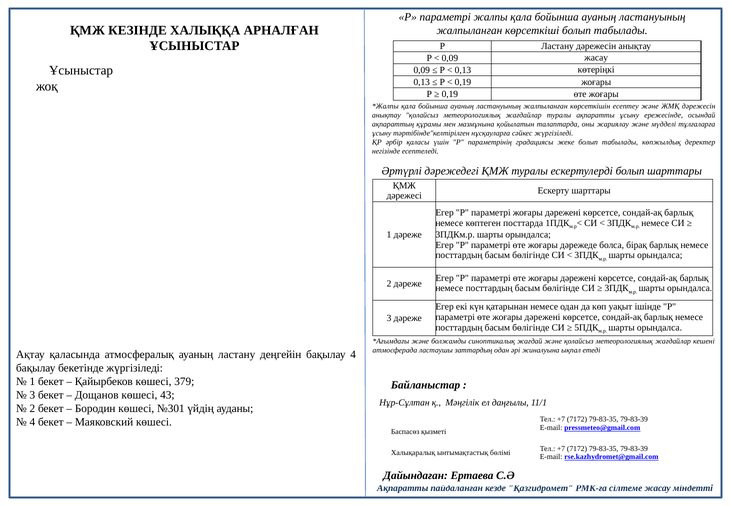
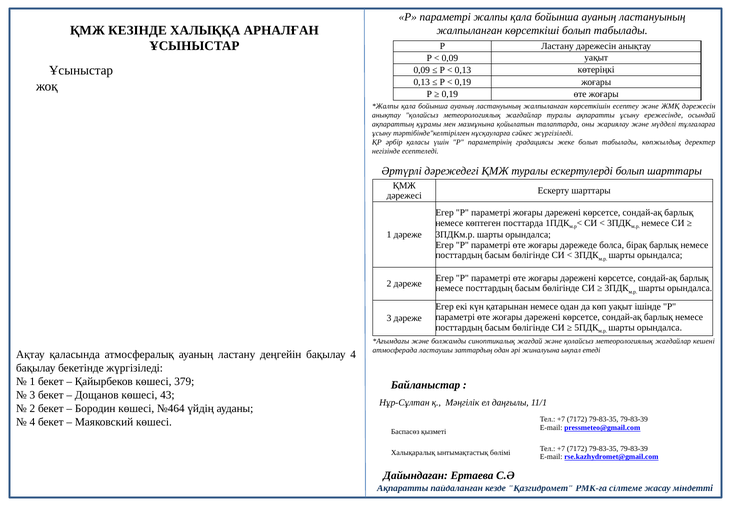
0,09 жасау: жасау -> уақыт (596, 58)
№301: №301 -> №464 (171, 409)
